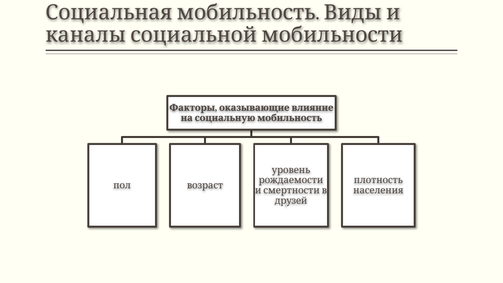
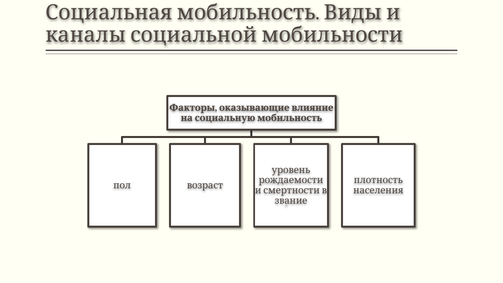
друзей: друзей -> звание (291, 201)
